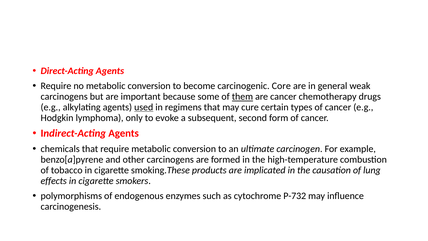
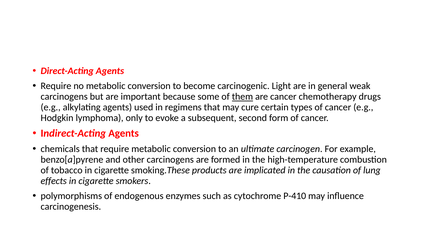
Core: Core -> Light (281, 86)
used underline: present -> none (144, 107)
P-732: P-732 -> P-410 (295, 196)
